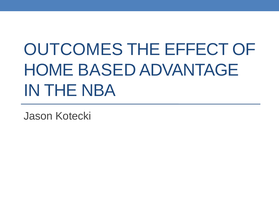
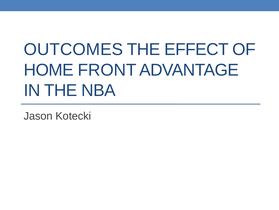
BASED: BASED -> FRONT (107, 70)
